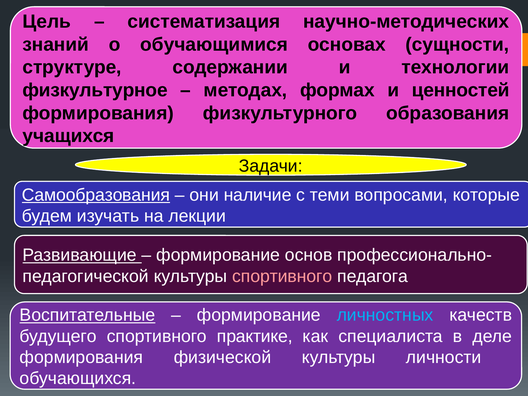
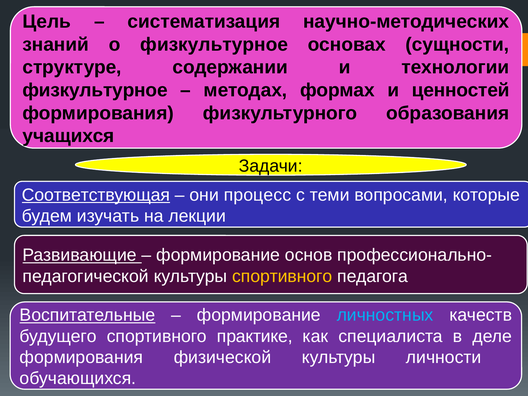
о обучающимися: обучающимися -> физкультурное (214, 44)
Самообразования: Самообразования -> Соответствующая (96, 195)
наличие: наличие -> процесс (257, 195)
спортивного colour: pink -> yellow (282, 276)
